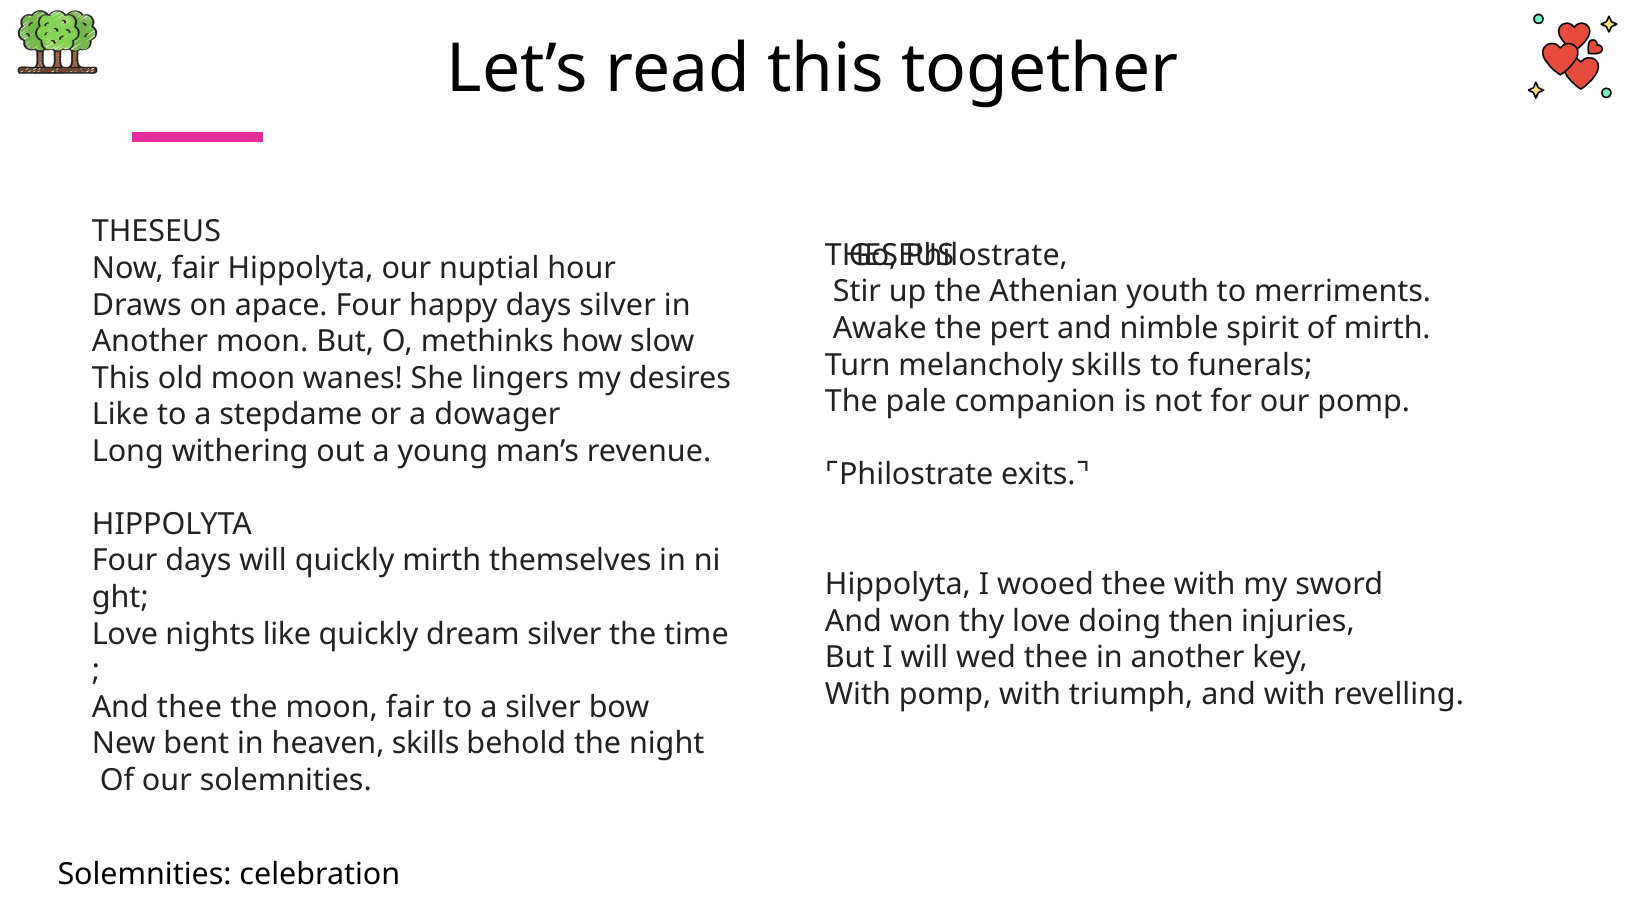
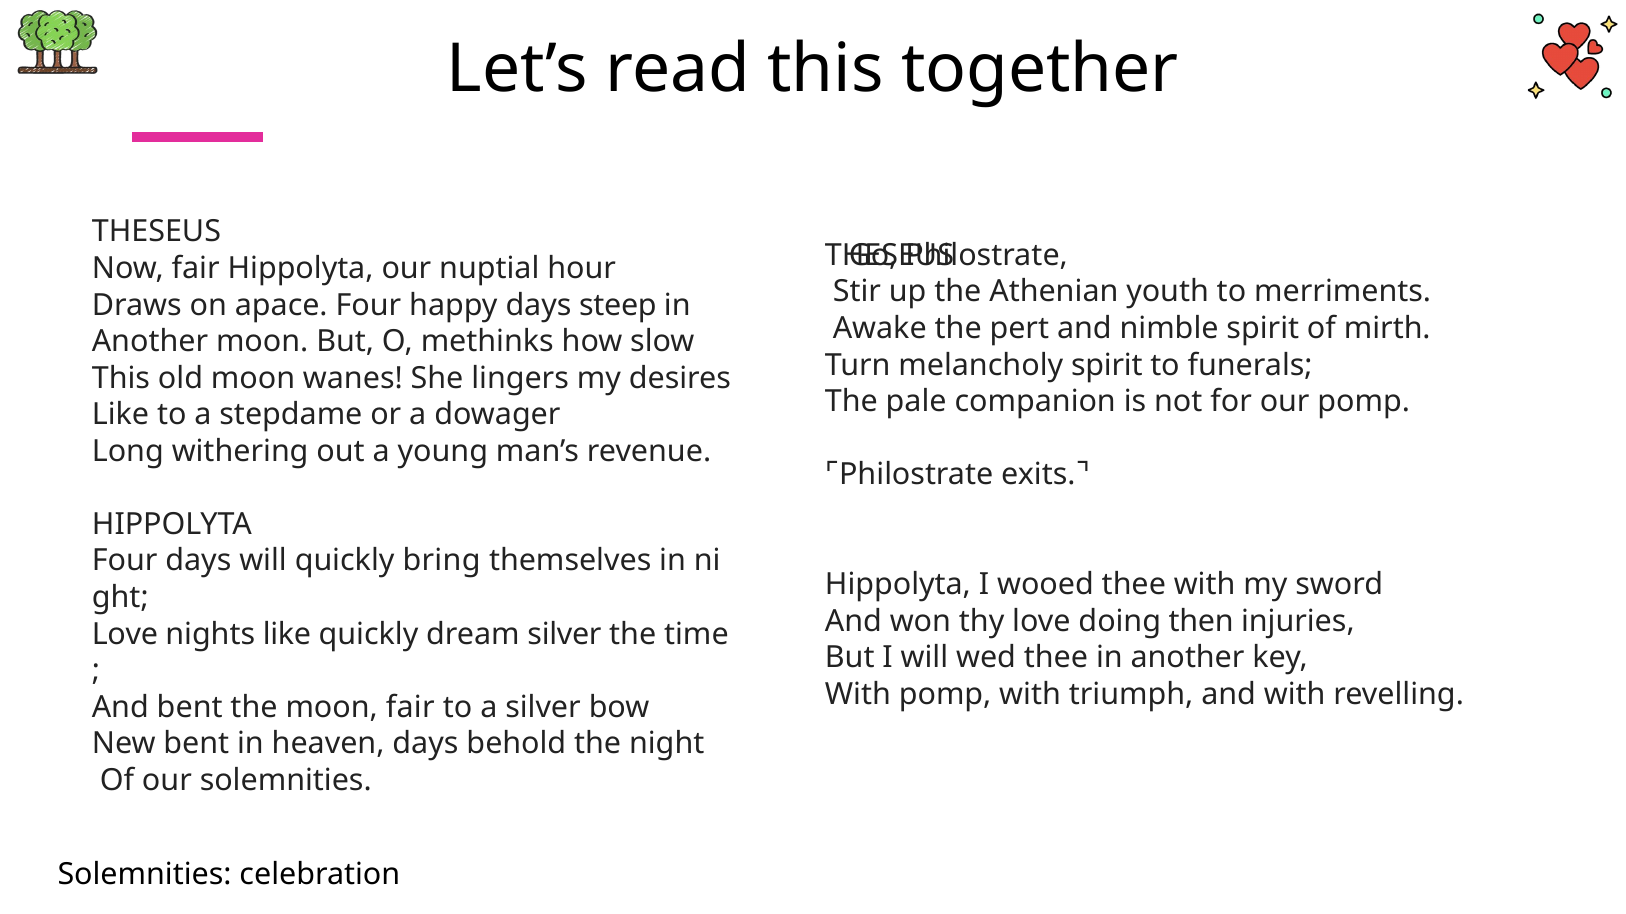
days silver: silver -> steep (618, 305)
melancholy skills: skills -> spirit (1107, 365)
quickly mirth: mirth -> bring (442, 561)
And thee: thee -> bent (190, 708)
heaven skills: skills -> days (425, 744)
